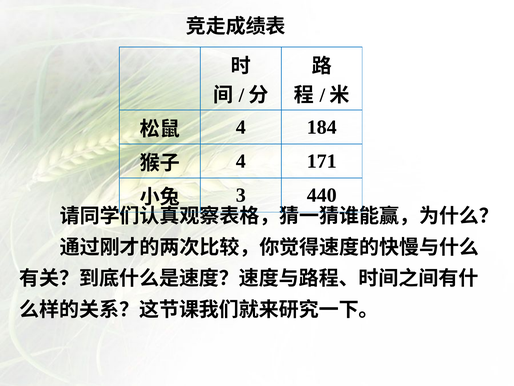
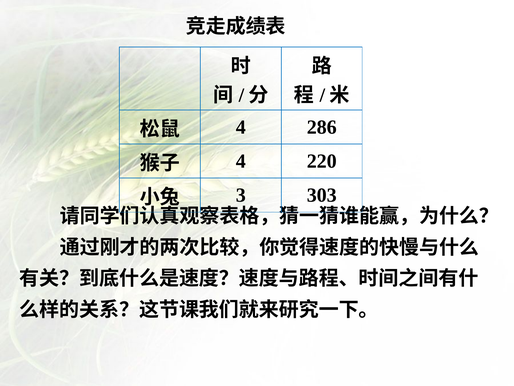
184: 184 -> 286 (322, 127)
171: 171 -> 220 (322, 161)
440: 440 -> 303 (322, 195)
